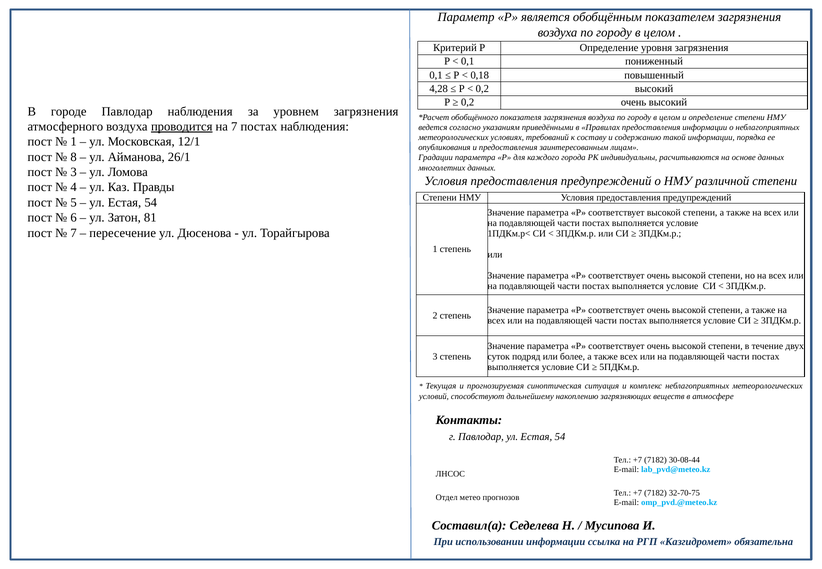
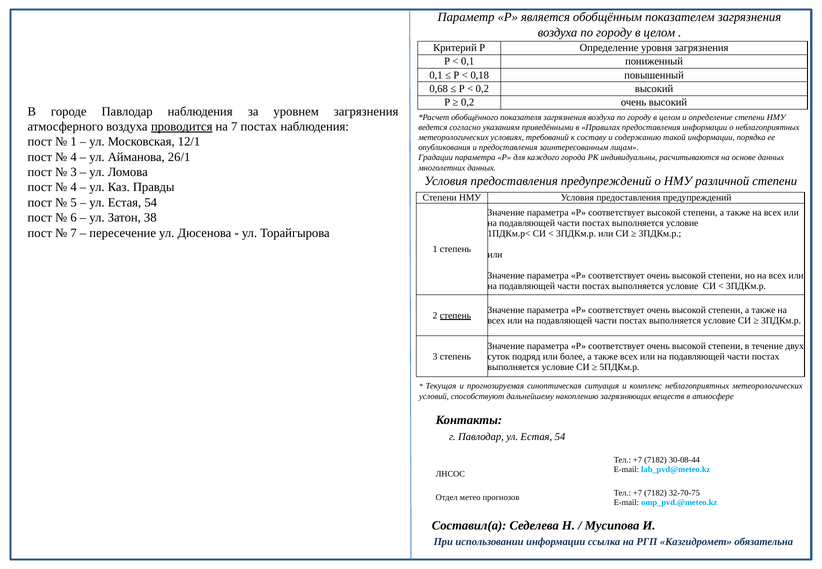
4,28: 4,28 -> 0,68 (439, 89)
8: 8 -> 4 (74, 157)
81: 81 -> 38 (150, 218)
степень underline: none -> present (455, 315)
